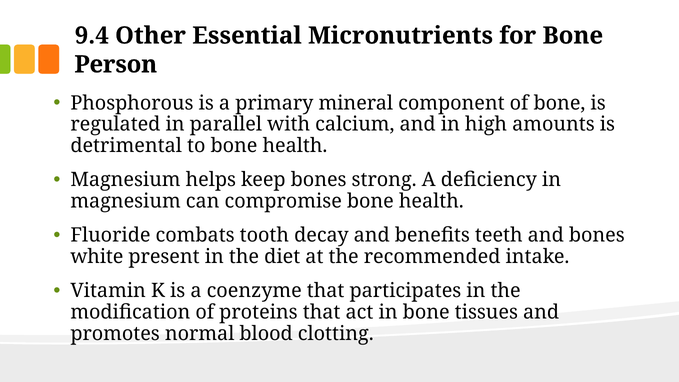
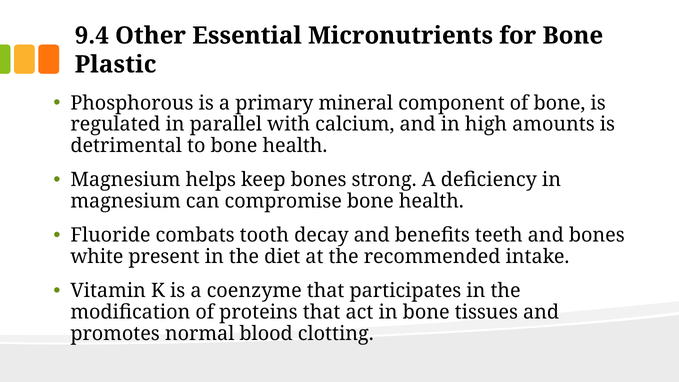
Person: Person -> Plastic (116, 64)
